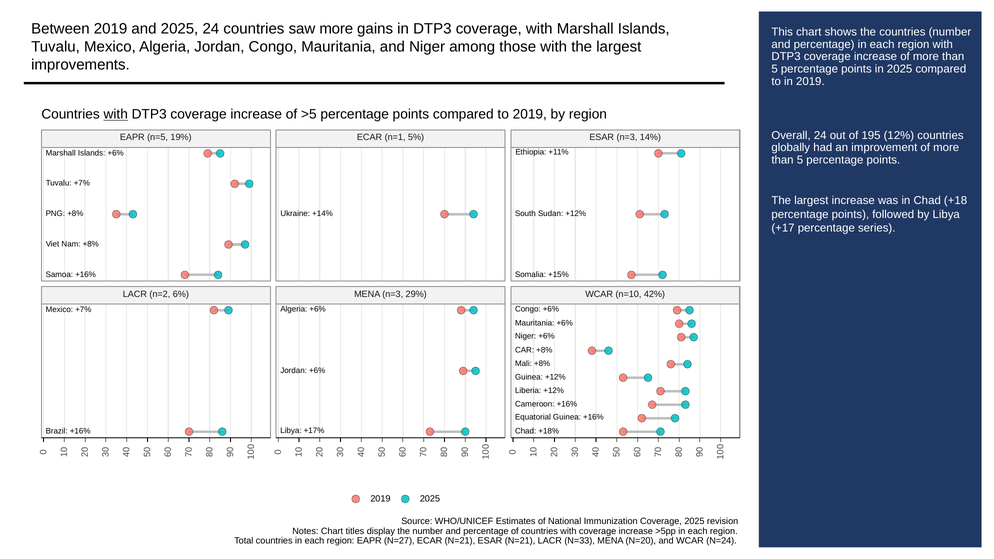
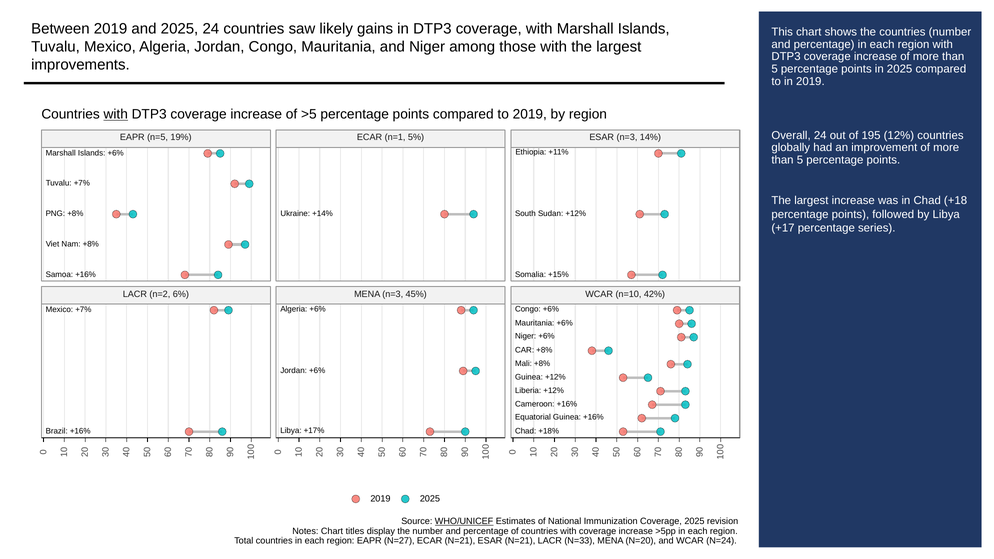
saw more: more -> likely (336, 29)
29%: 29% -> 45% (416, 294)
WHO/UNICEF underline: none -> present (464, 521)
